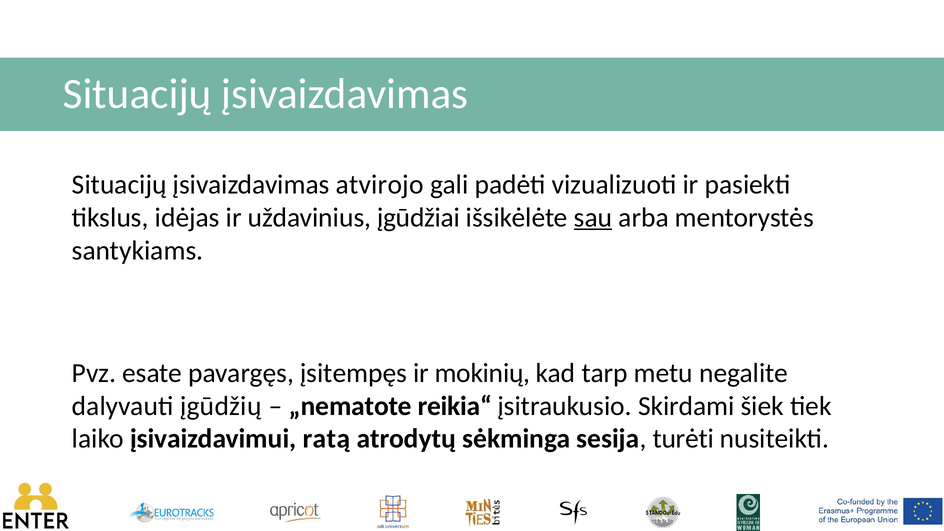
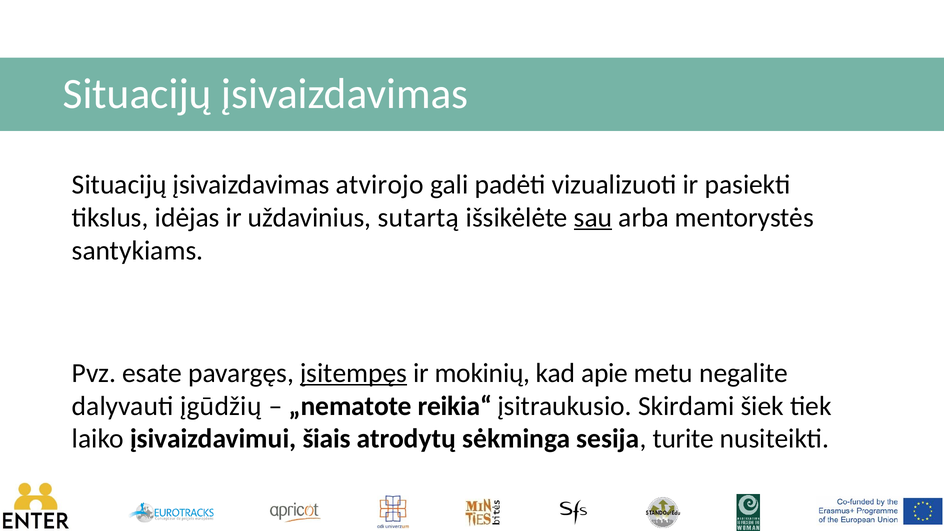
įgūdžiai: įgūdžiai -> sutartą (418, 217)
įsitempęs underline: none -> present (354, 373)
tarp: tarp -> apie (605, 373)
ratą: ratą -> šiais (327, 439)
turėti: turėti -> turite (683, 439)
